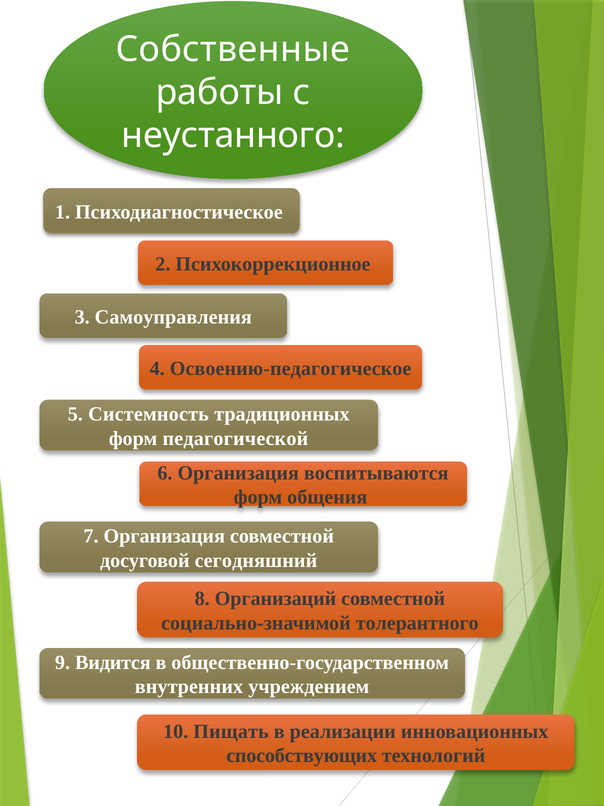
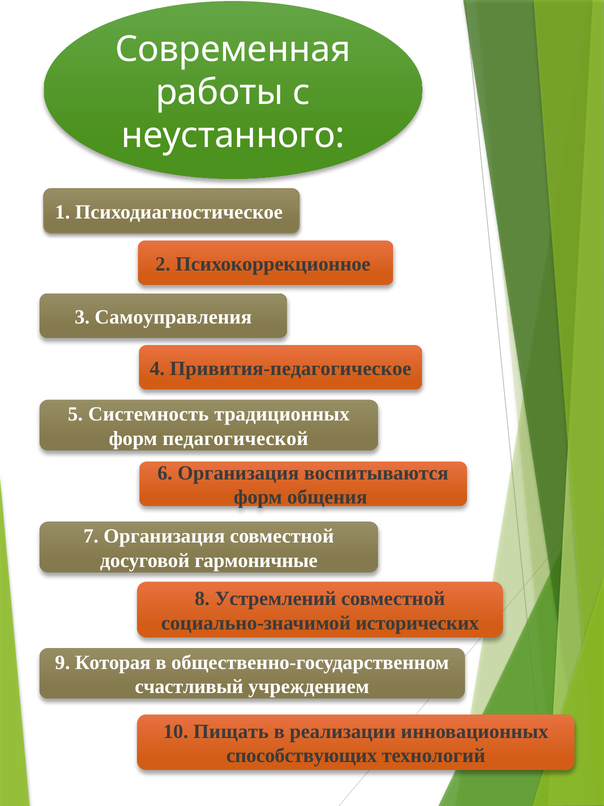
Собственные: Собственные -> Современная (233, 49)
Освоению-педагогическое: Освоению-педагогическое -> Привития-педагогическое (291, 368)
сегодняшний: сегодняшний -> гармоничные (256, 560)
Организаций: Организаций -> Устремлений (276, 598)
толерантного: толерантного -> исторических (417, 622)
Видится: Видится -> Которая (113, 662)
внутренних: внутренних -> счастливый (189, 686)
